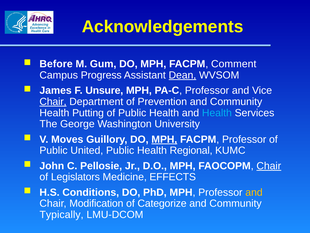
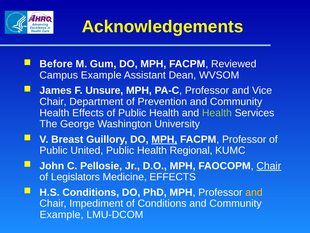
Comment: Comment -> Reviewed (234, 64)
Campus Progress: Progress -> Example (101, 75)
Dean underline: present -> none (182, 75)
Chair underline: present -> none (53, 101)
Health Putting: Putting -> Effects (88, 113)
Health colour: light blue -> light green (217, 113)
Moves: Moves -> Breast (67, 139)
Modification: Modification -> Impediment (96, 203)
of Categorize: Categorize -> Conditions (162, 203)
Typically: Typically -> Example (62, 214)
